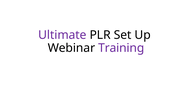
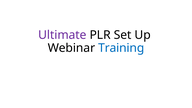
Training colour: purple -> blue (121, 48)
